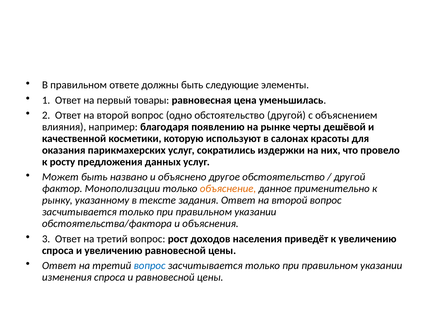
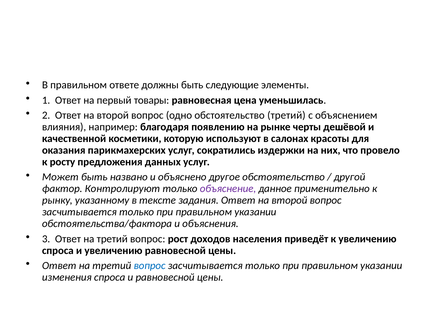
обстоятельство другой: другой -> третий (286, 115)
Монополизации: Монополизации -> Контролируют (122, 188)
объяснение colour: orange -> purple (228, 188)
